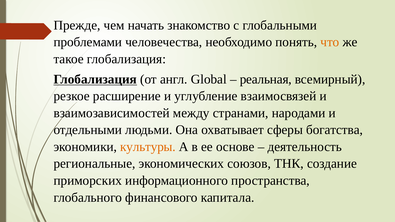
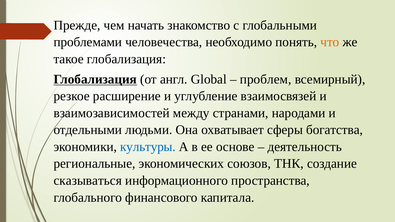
реальная: реальная -> проблем (266, 79)
культуры colour: orange -> blue (148, 147)
приморских: приморских -> сказываться (88, 181)
